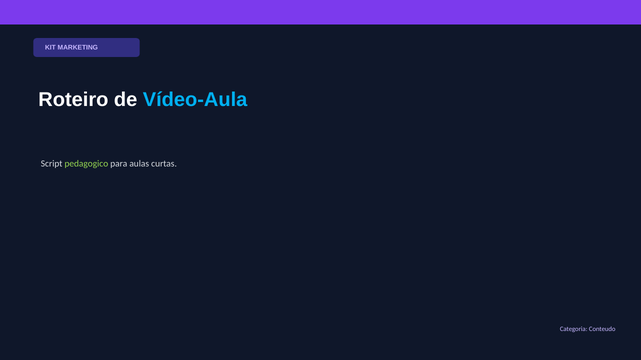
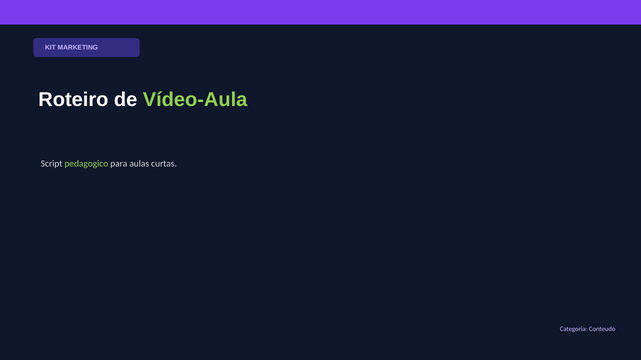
Vídeo-Aula colour: light blue -> light green (195, 100)
